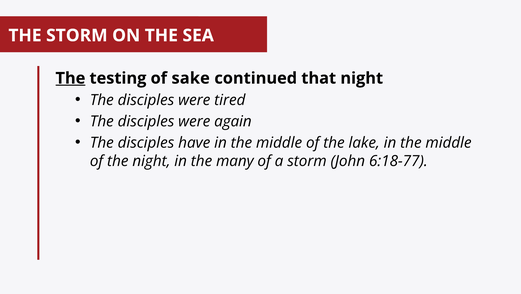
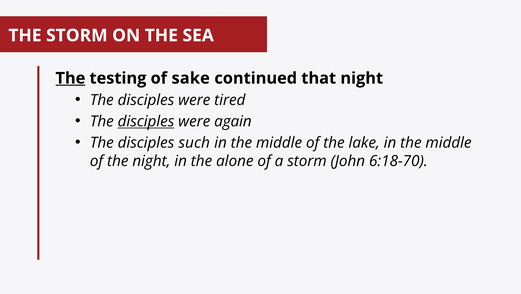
disciples underline: none -> present (146, 121)
have: have -> such (194, 143)
many: many -> alone (235, 161)
6:18-77: 6:18-77 -> 6:18-70 (398, 161)
